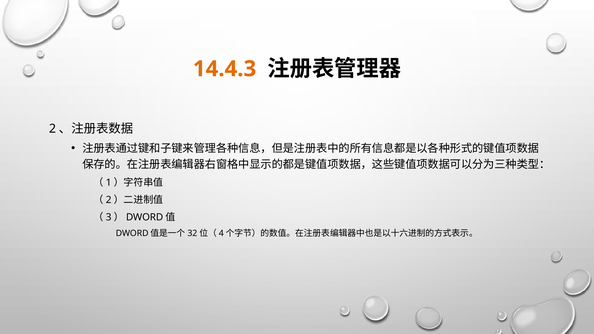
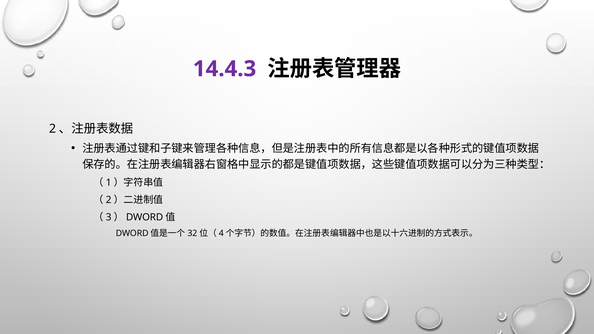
14.4.3 colour: orange -> purple (225, 69)
